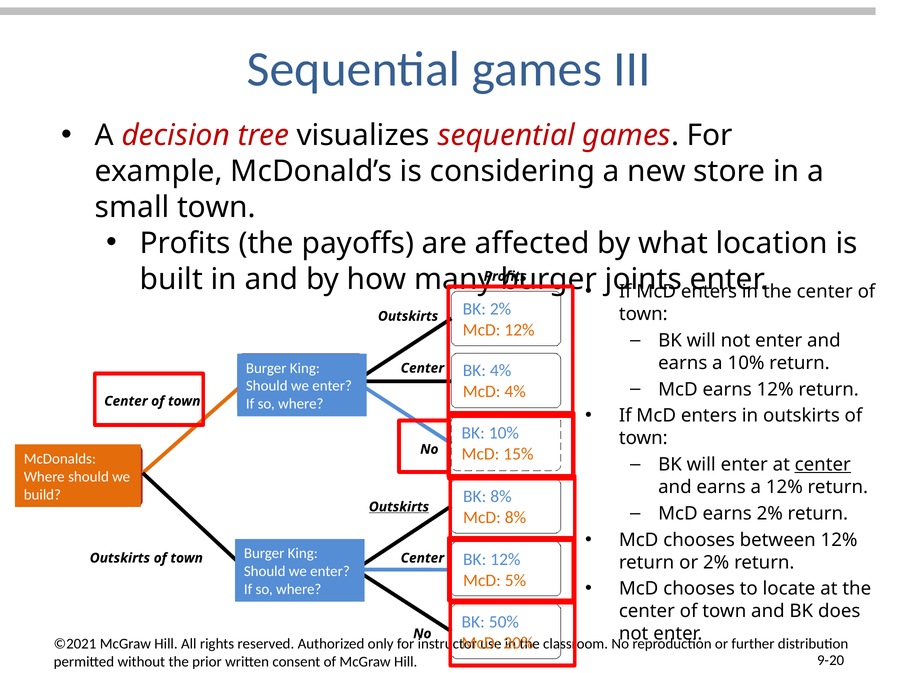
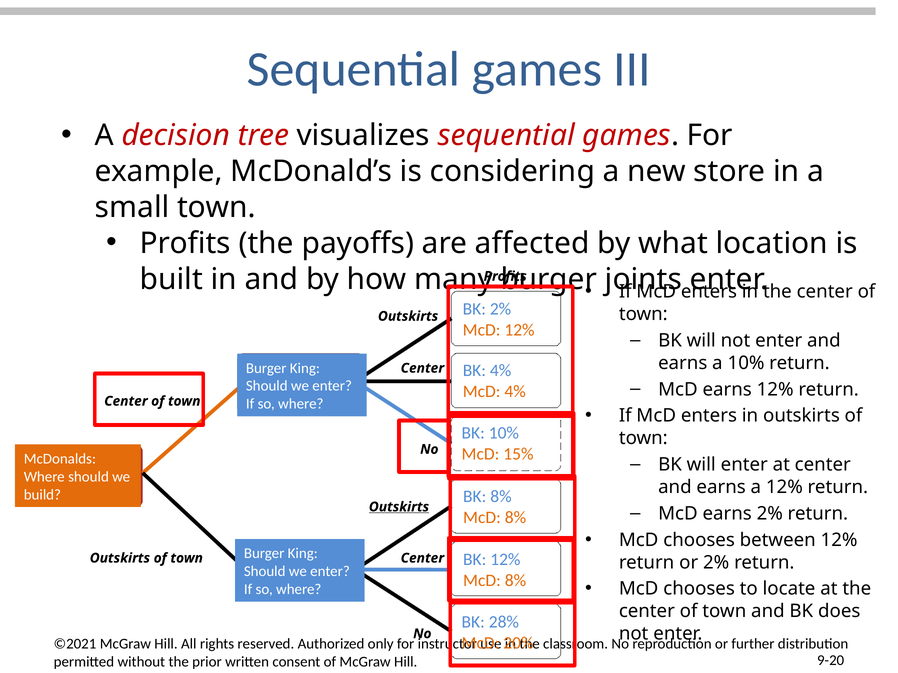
center underline: present -> none (823, 465)
5%: 5% -> 8% (515, 581)
50%: 50% -> 28% (504, 622)
